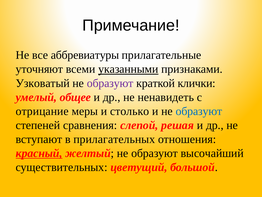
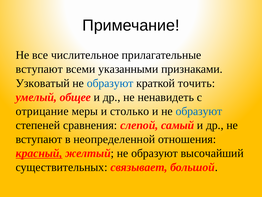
аббревиатуры: аббревиатуры -> числительное (85, 55)
уточняют: уточняют -> вступают (39, 69)
указанными underline: present -> none (128, 69)
образуют colour: purple -> blue (110, 83)
клички: клички -> точить (196, 83)
решая: решая -> самый (178, 125)
прилагательных: прилагательных -> неопределенной (114, 139)
цветущий: цветущий -> связывает (139, 167)
